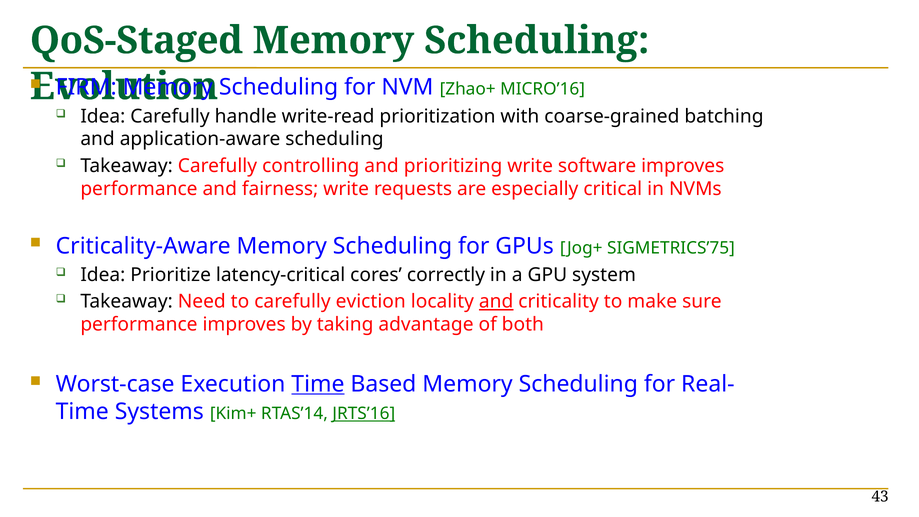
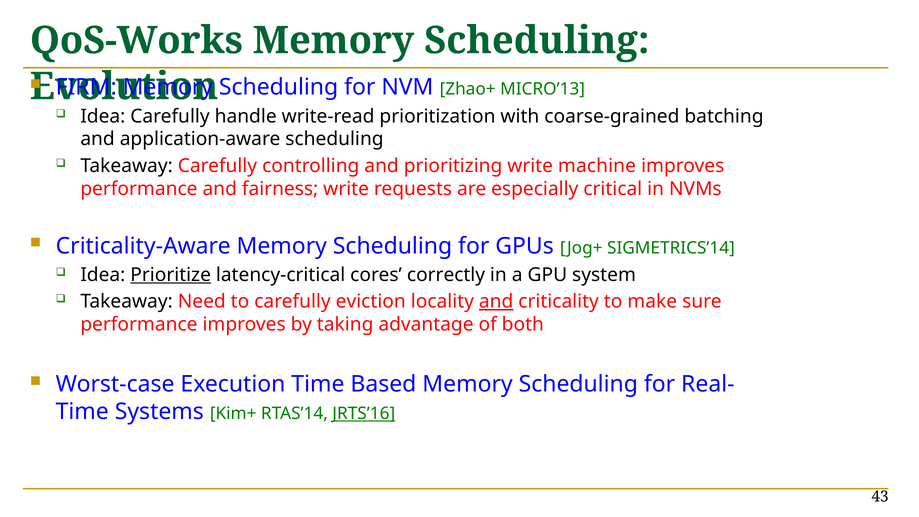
QoS-Staged: QoS-Staged -> QoS-Works (136, 41)
MICRO’16: MICRO’16 -> MICRO’13 (543, 89)
software: software -> machine (597, 166)
SIGMETRICS’75: SIGMETRICS’75 -> SIGMETRICS’14 (671, 248)
Prioritize underline: none -> present (171, 275)
Time underline: present -> none (318, 384)
